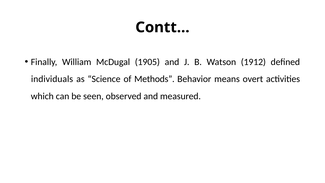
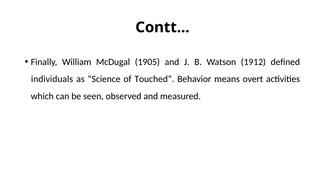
Methods: Methods -> Touched (154, 79)
